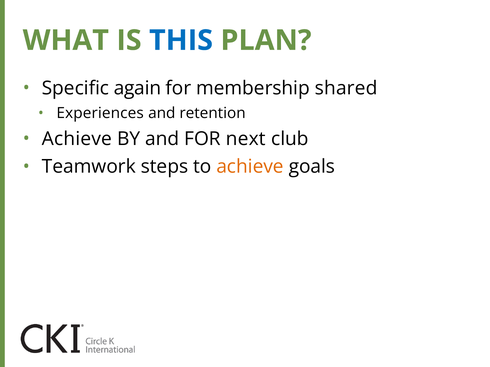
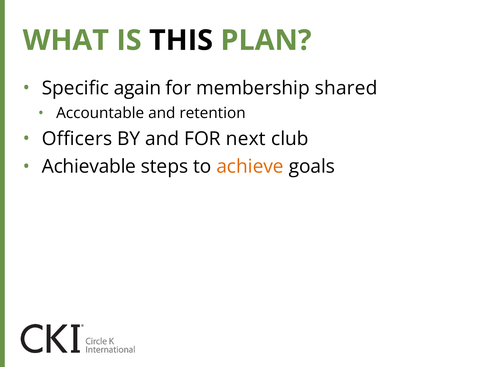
THIS colour: blue -> black (181, 40)
Experiences: Experiences -> Accountable (100, 113)
Achieve: Achieve -> Officers (77, 139)
Teamwork: Teamwork -> Achievable (89, 167)
